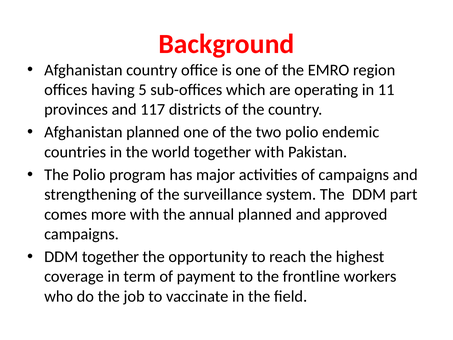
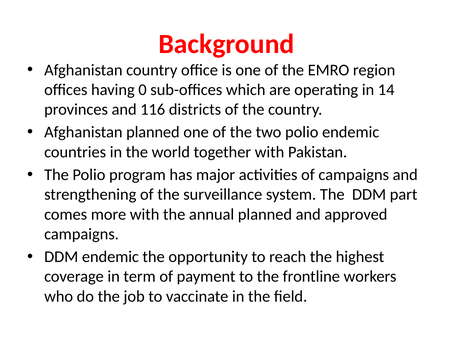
5: 5 -> 0 (143, 90)
11: 11 -> 14 (386, 90)
117: 117 -> 116 (153, 109)
DDM together: together -> endemic (110, 257)
